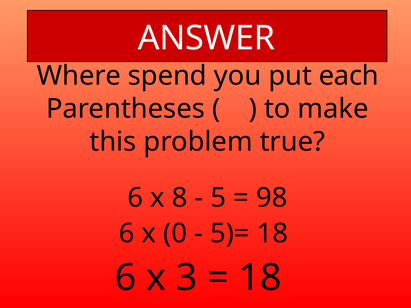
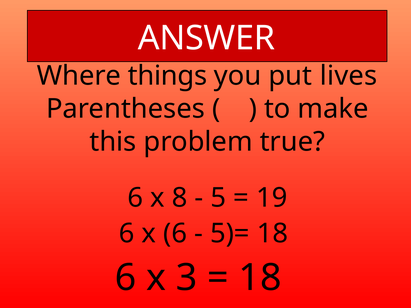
spend: spend -> things (167, 76)
each: each -> lives (349, 76)
98: 98 -> 19 (272, 198)
x 0: 0 -> 6 (175, 234)
